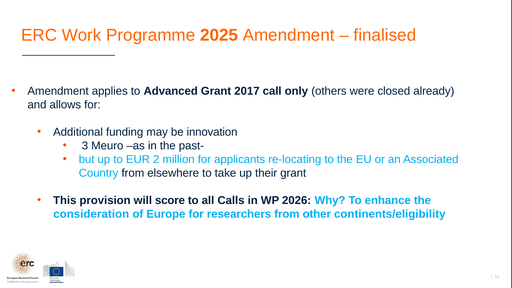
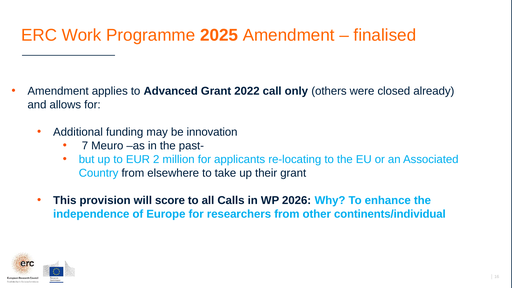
2017: 2017 -> 2022 (247, 91)
3: 3 -> 7 (85, 146)
consideration: consideration -> independence (91, 214)
continents/eligibility: continents/eligibility -> continents/individual (390, 214)
